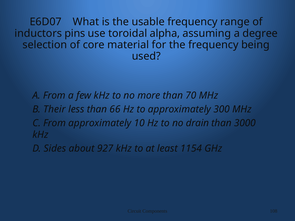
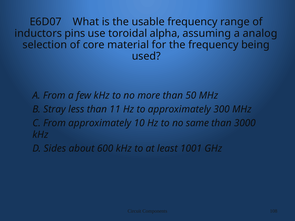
degree: degree -> analog (260, 33)
70: 70 -> 50 (191, 96)
Their: Their -> Stray (54, 109)
66: 66 -> 11 (115, 109)
drain: drain -> same (197, 123)
927: 927 -> 600 (105, 149)
1154: 1154 -> 1001 (191, 149)
